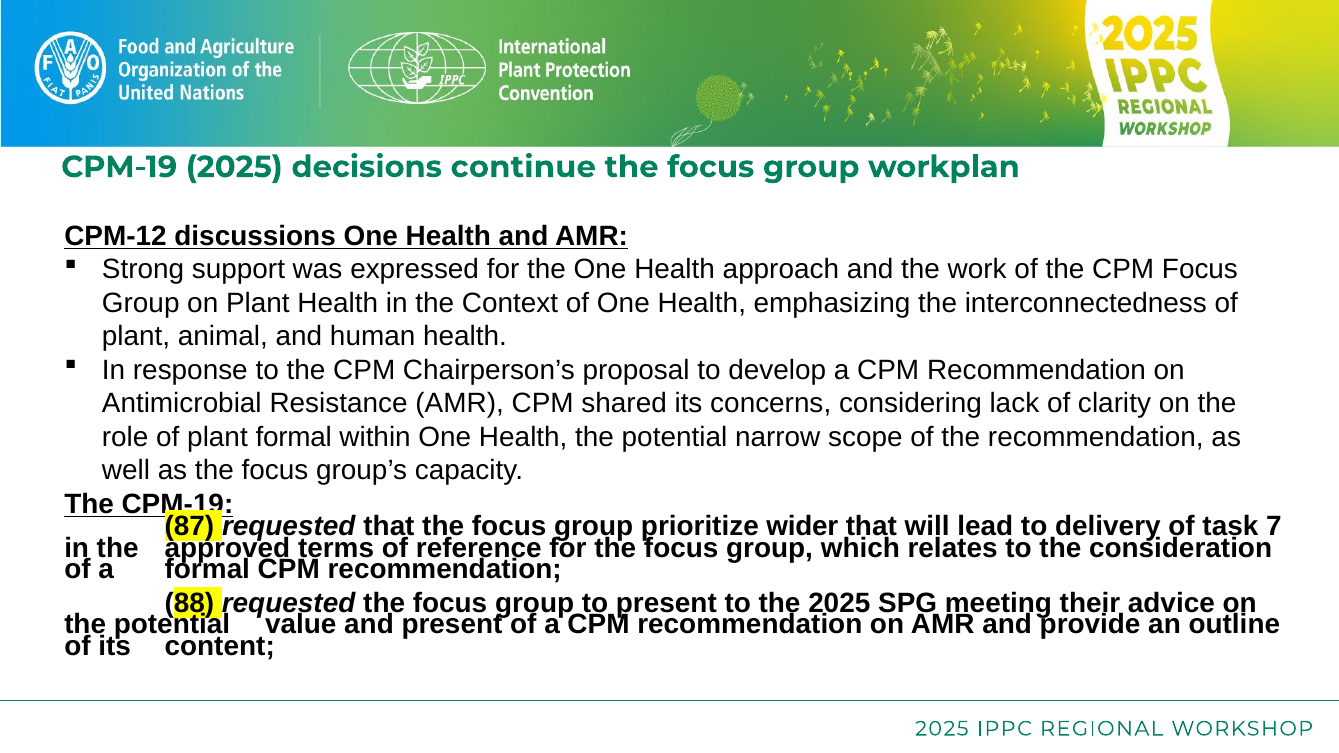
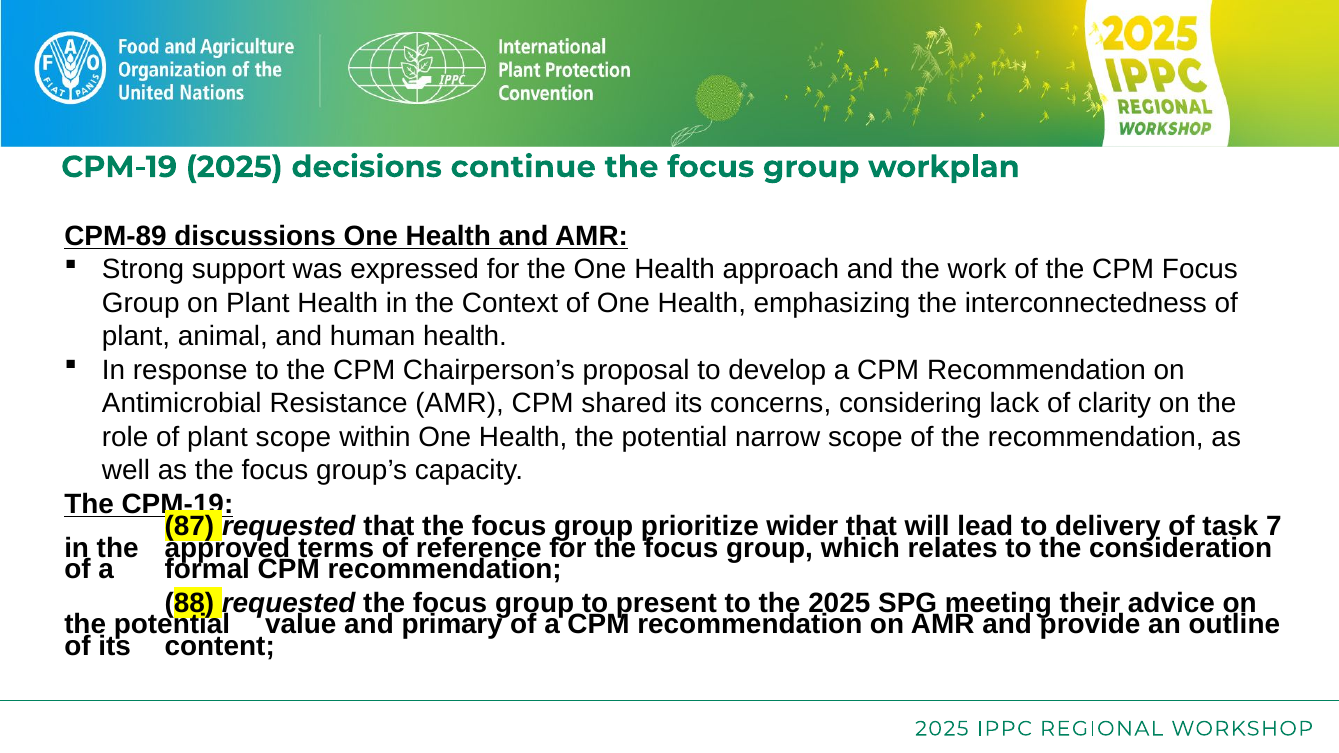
CPM-12: CPM-12 -> CPM-89 (115, 236)
plant formal: formal -> scope (293, 437)
and present: present -> primary (452, 625)
